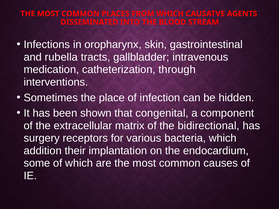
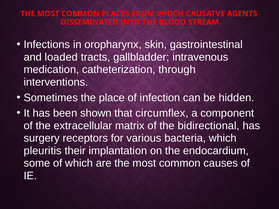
rubella: rubella -> loaded (61, 57)
congenital: congenital -> circumflex (162, 113)
addition: addition -> pleuritis (43, 151)
